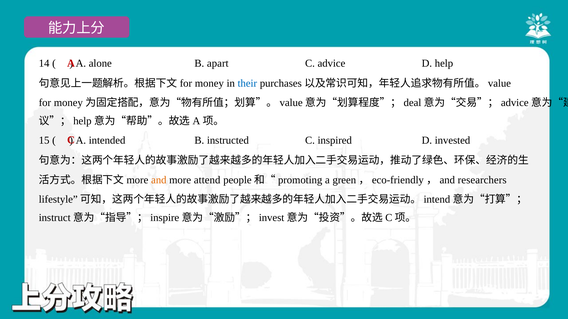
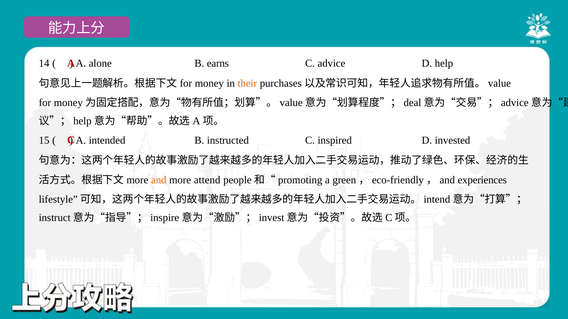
apart: apart -> earns (218, 64)
their colour: blue -> orange (247, 83)
researchers: researchers -> experiences (482, 180)
